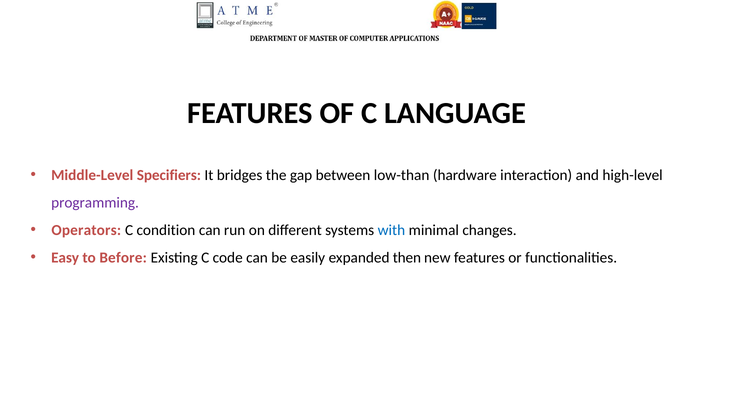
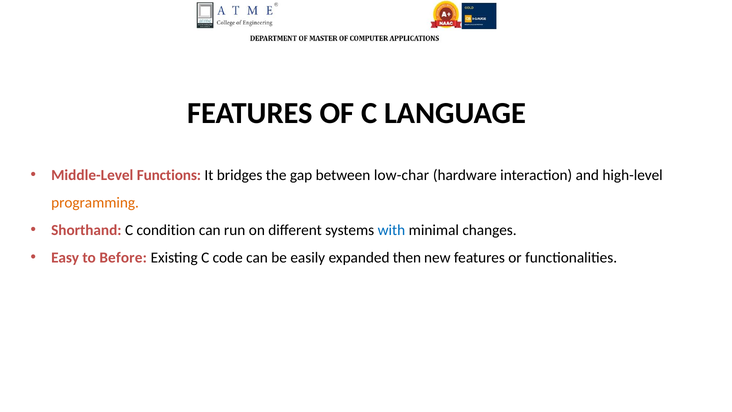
Specifiers: Specifiers -> Functions (169, 175)
low-than: low-than -> low-char (402, 175)
programming colour: purple -> orange (95, 202)
Operators: Operators -> Shorthand (86, 230)
